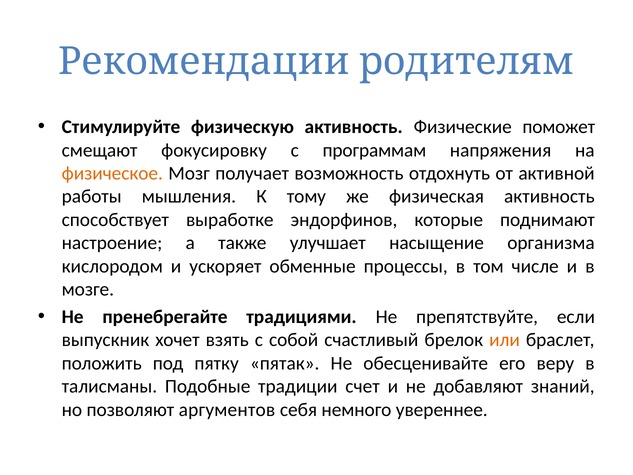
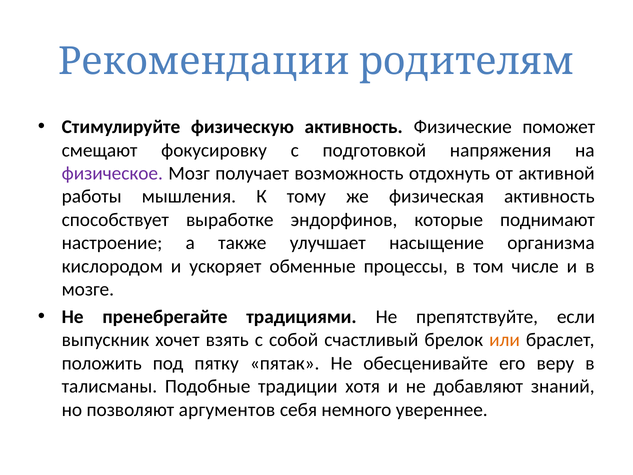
программам: программам -> подготовкой (374, 150)
физическое colour: orange -> purple (112, 173)
счет: счет -> хотя (363, 386)
